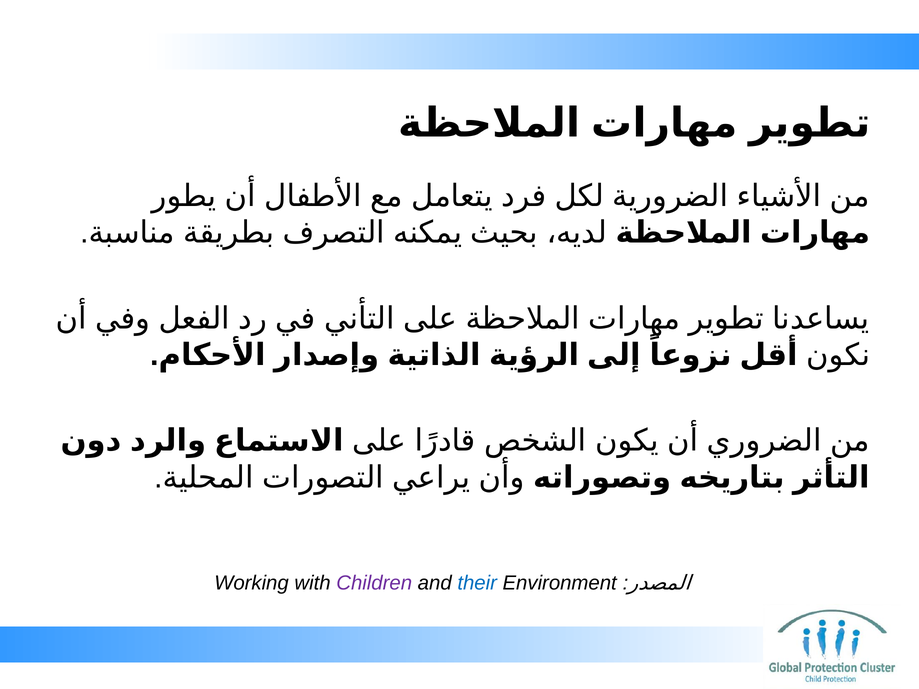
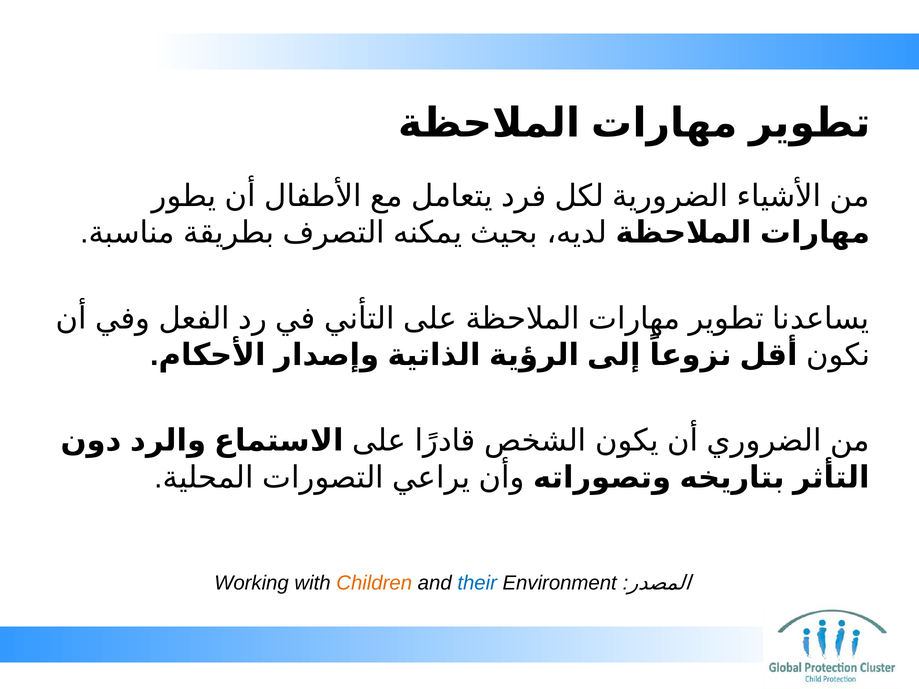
Children colour: purple -> orange (374, 583)
